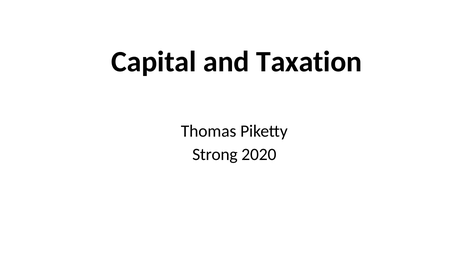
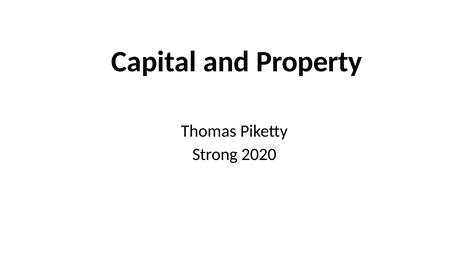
Taxation: Taxation -> Property (309, 62)
